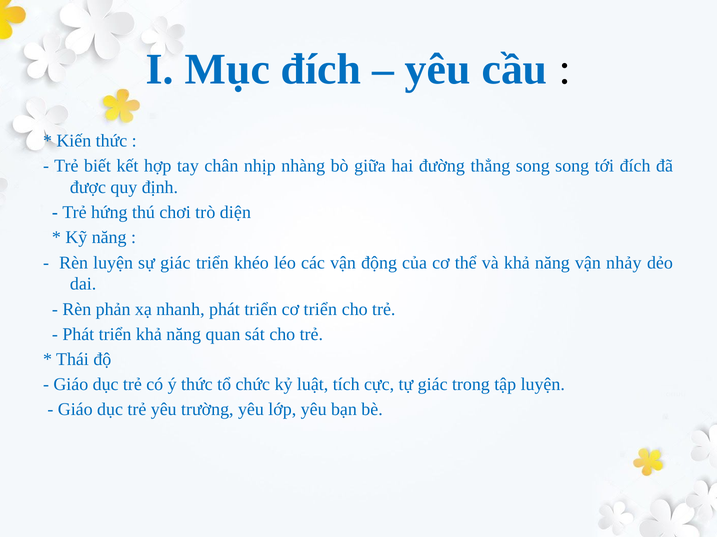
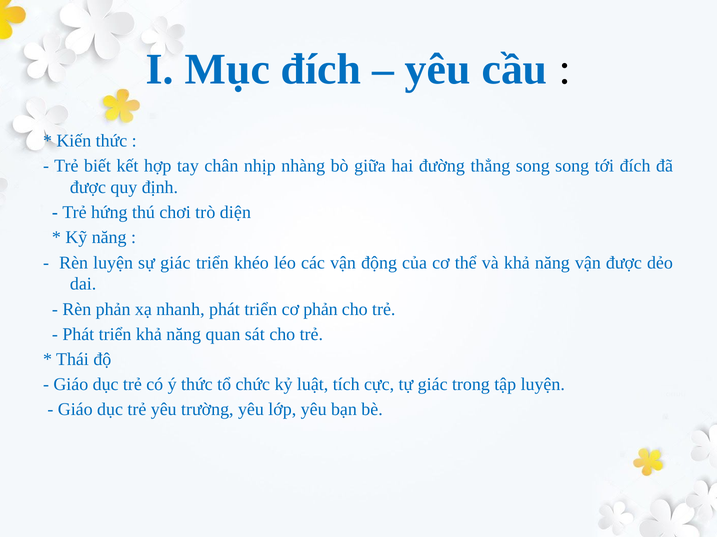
vận nhảy: nhảy -> được (624, 263)
cơ triển: triển -> phản (320, 310)
